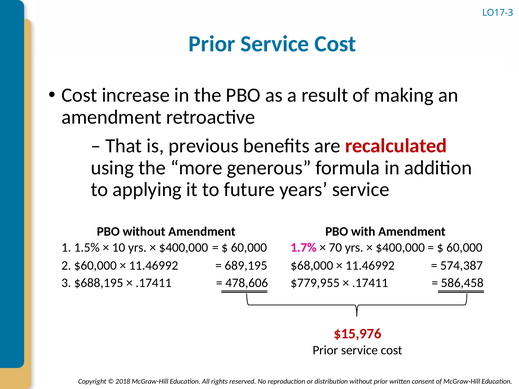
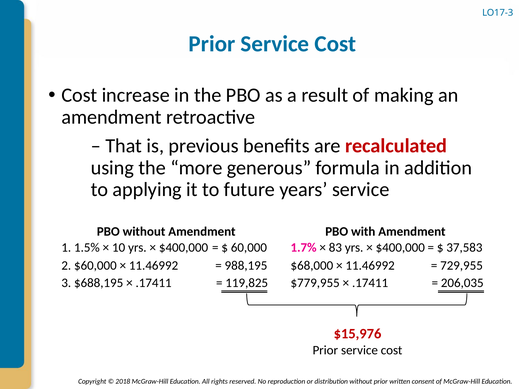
70: 70 -> 83 (335, 248)
60,000: 60,000 -> 37,583 (464, 248)
689,195: 689,195 -> 988,195 (246, 266)
574,387: 574,387 -> 729,955 (462, 266)
478,606: 478,606 -> 119,825 (247, 283)
586,458: 586,458 -> 206,035 (462, 283)
